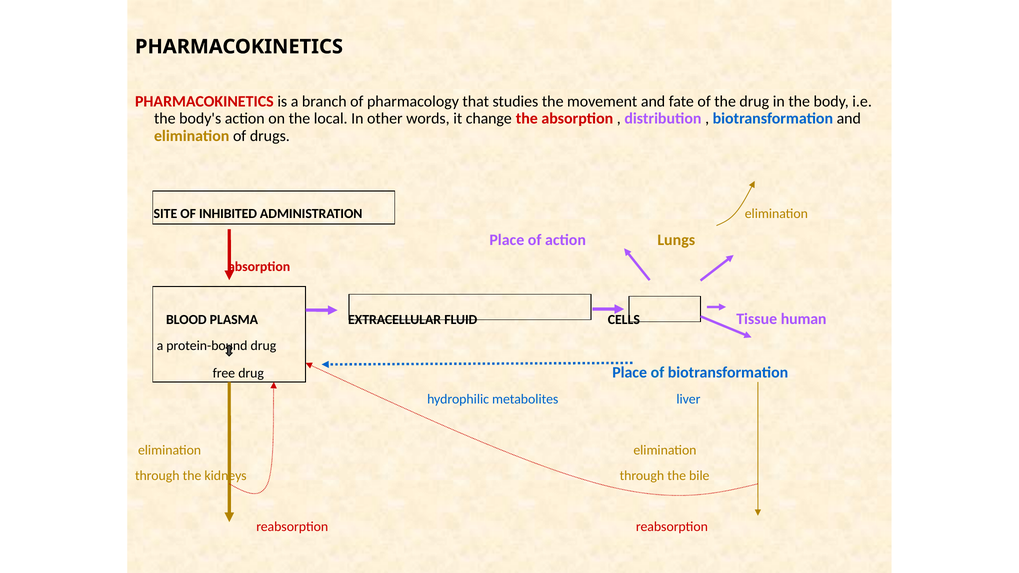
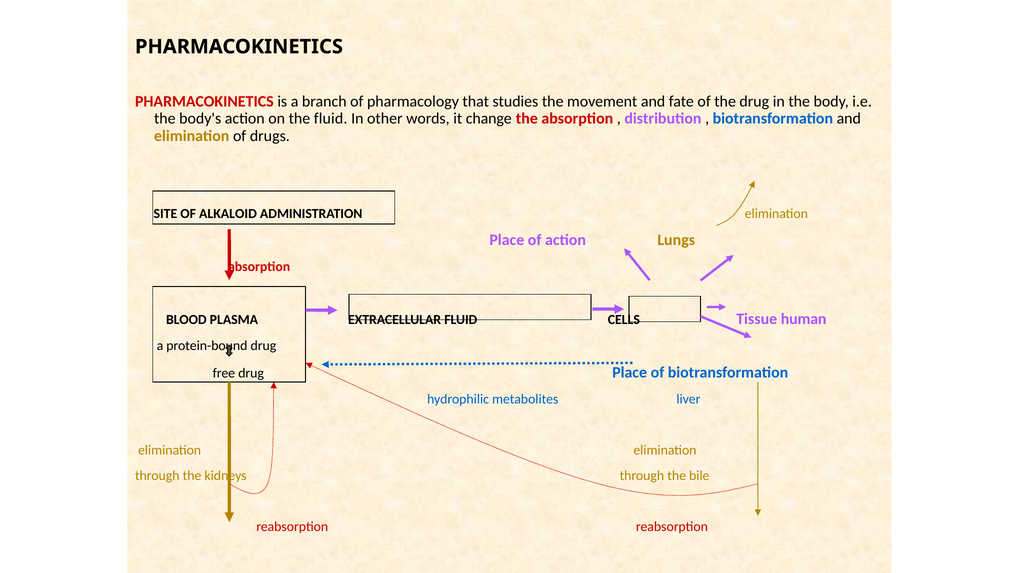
the local: local -> fluid (331, 119)
INHIBITED: INHIBITED -> ALKALOID (228, 214)
